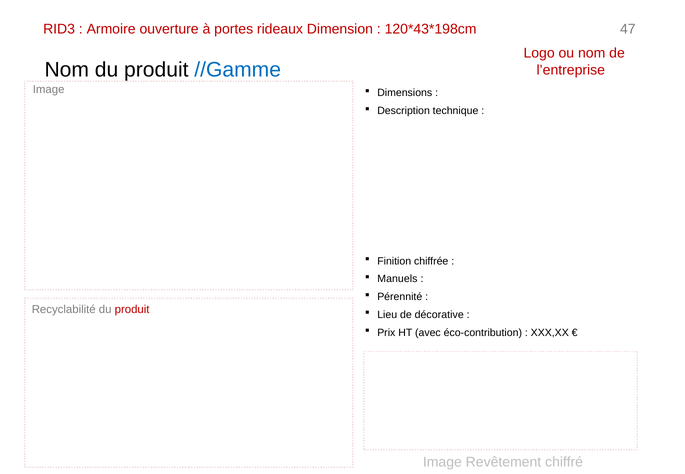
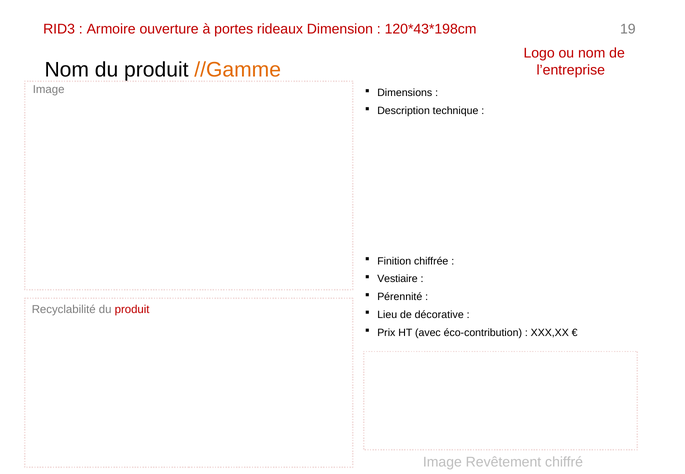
47: 47 -> 19 (628, 29)
//Gamme colour: blue -> orange (238, 70)
Manuels: Manuels -> Vestiaire (397, 279)
